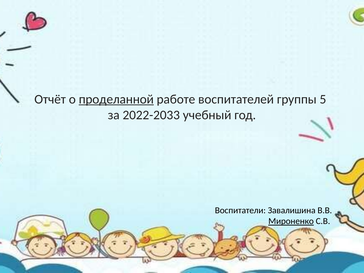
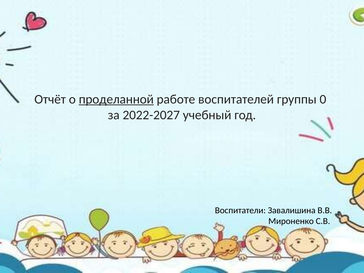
5: 5 -> 0 (323, 99)
2022-2033: 2022-2033 -> 2022-2027 (151, 115)
Мироненко underline: present -> none (291, 221)
